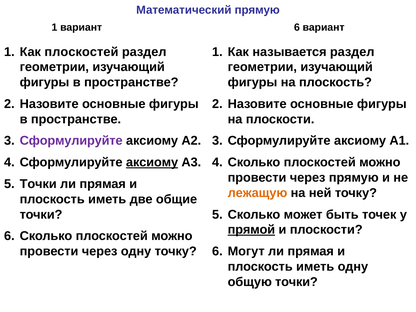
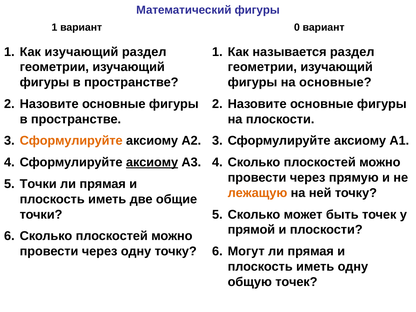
Математический прямую: прямую -> фигуры (257, 10)
вариант 6: 6 -> 0 (297, 27)
Как плоскостей: плоскостей -> изучающий (81, 52)
на плоскость: плоскость -> основные (335, 82)
Сформулируйте colour: purple -> orange (71, 141)
прямой underline: present -> none (251, 230)
общую точки: точки -> точек (296, 282)
